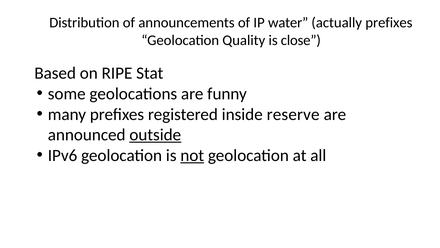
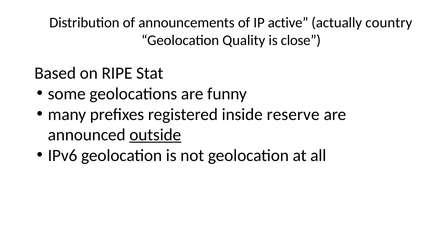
water: water -> active (288, 23)
actually prefixes: prefixes -> country (389, 23)
not underline: present -> none (192, 155)
